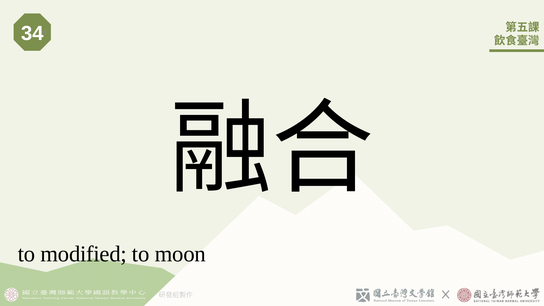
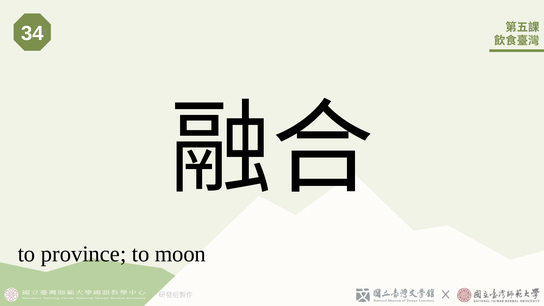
modified: modified -> province (84, 254)
